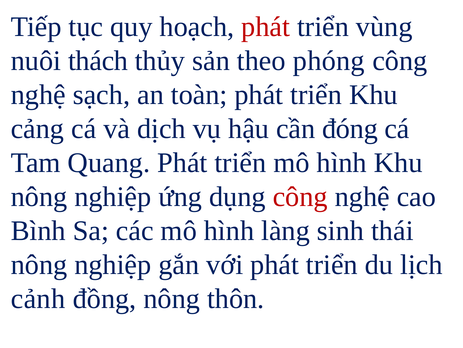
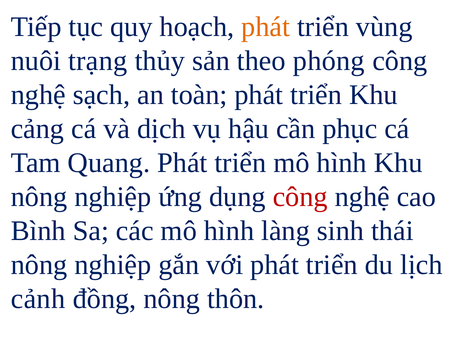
phát colour: red -> orange (266, 27)
thách: thách -> trạng (98, 61)
đóng: đóng -> phục (350, 129)
